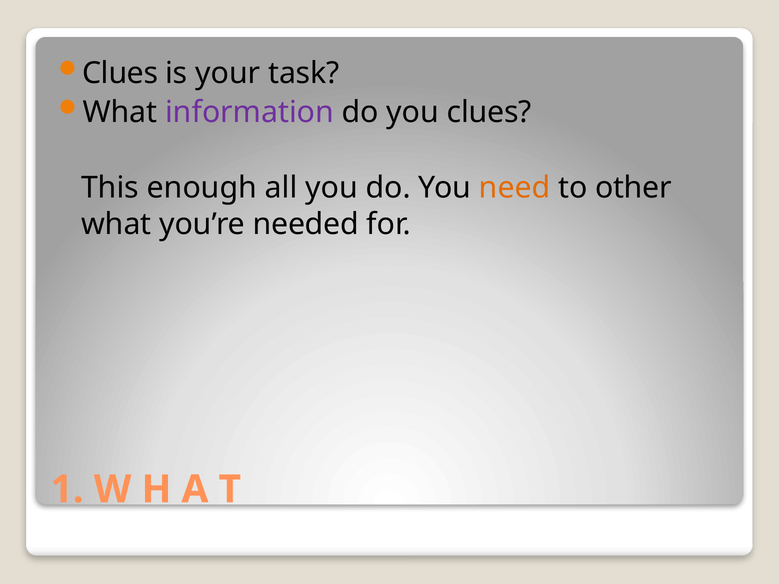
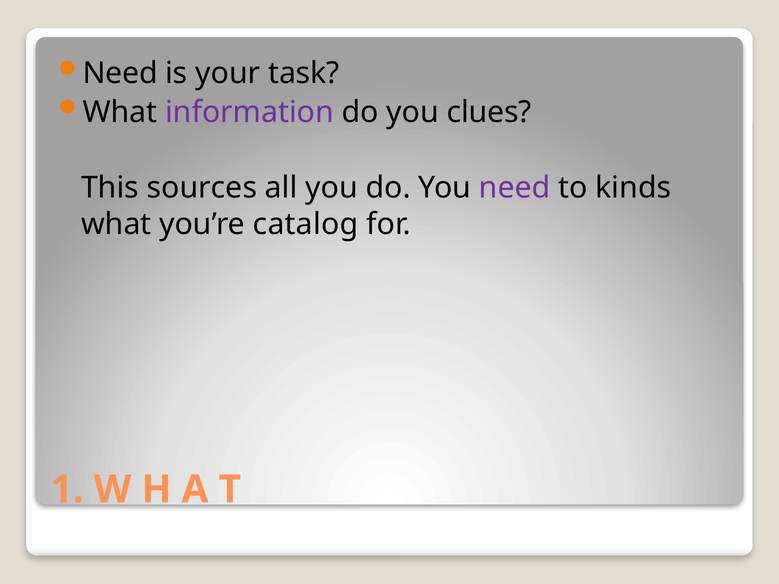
Clues: Clues -> Need (120, 73)
enough: enough -> sources (202, 188)
need colour: orange -> purple (515, 188)
other: other -> kinds (633, 188)
needed: needed -> catalog (306, 224)
